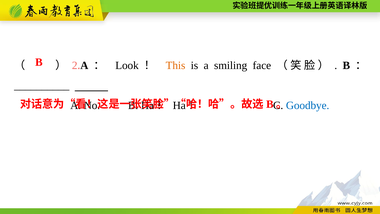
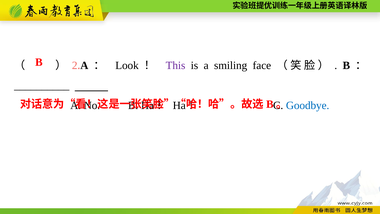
This colour: orange -> purple (176, 65)
